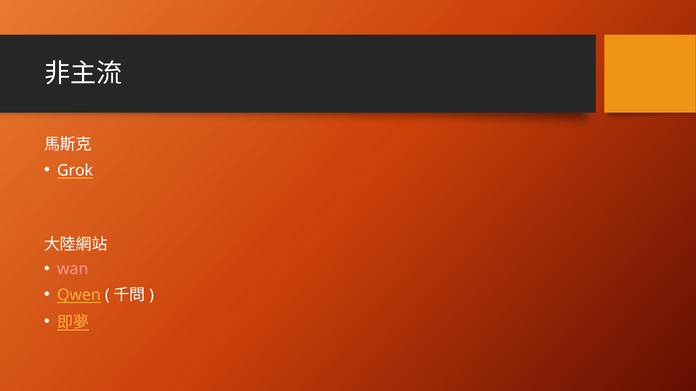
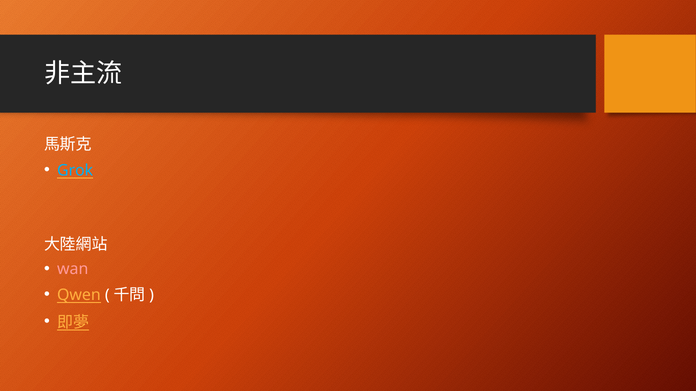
Grok colour: white -> light blue (75, 171)
